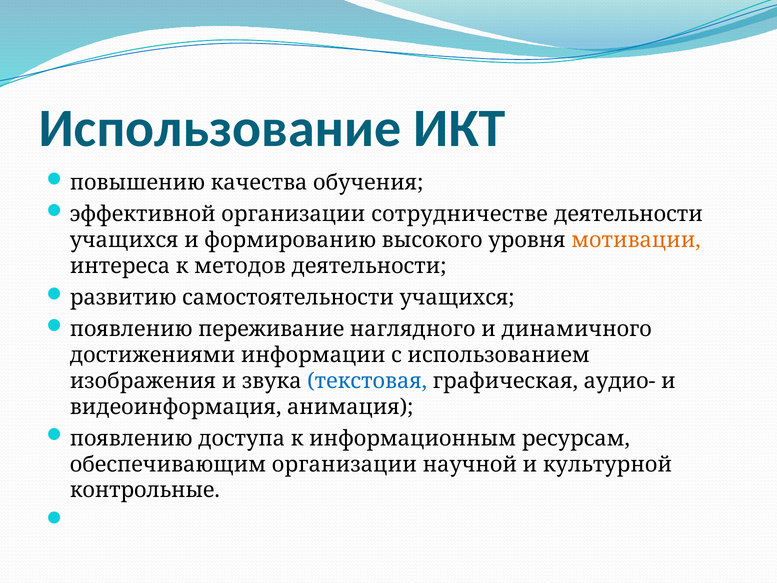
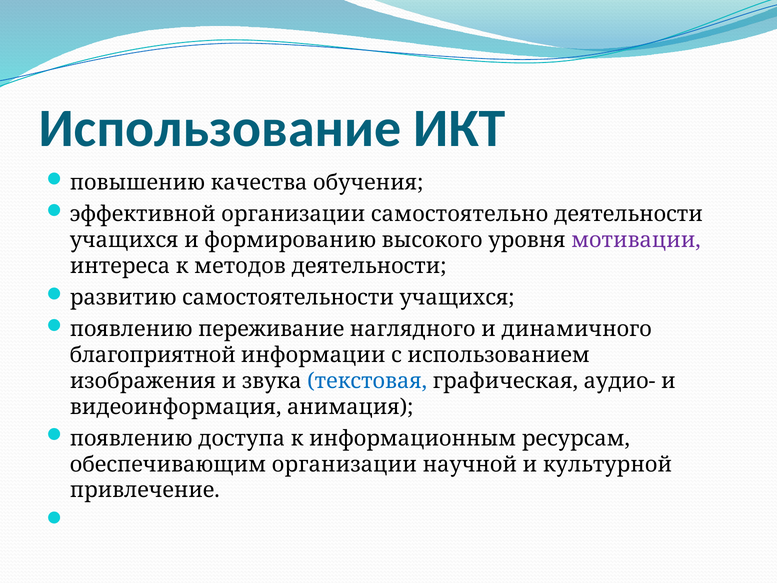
сотрудничестве: сотрудничестве -> самостоятельно (460, 214)
мотивации colour: orange -> purple (636, 240)
достижениями: достижениями -> благоприятной (153, 355)
контрольные: контрольные -> привлечение (145, 490)
